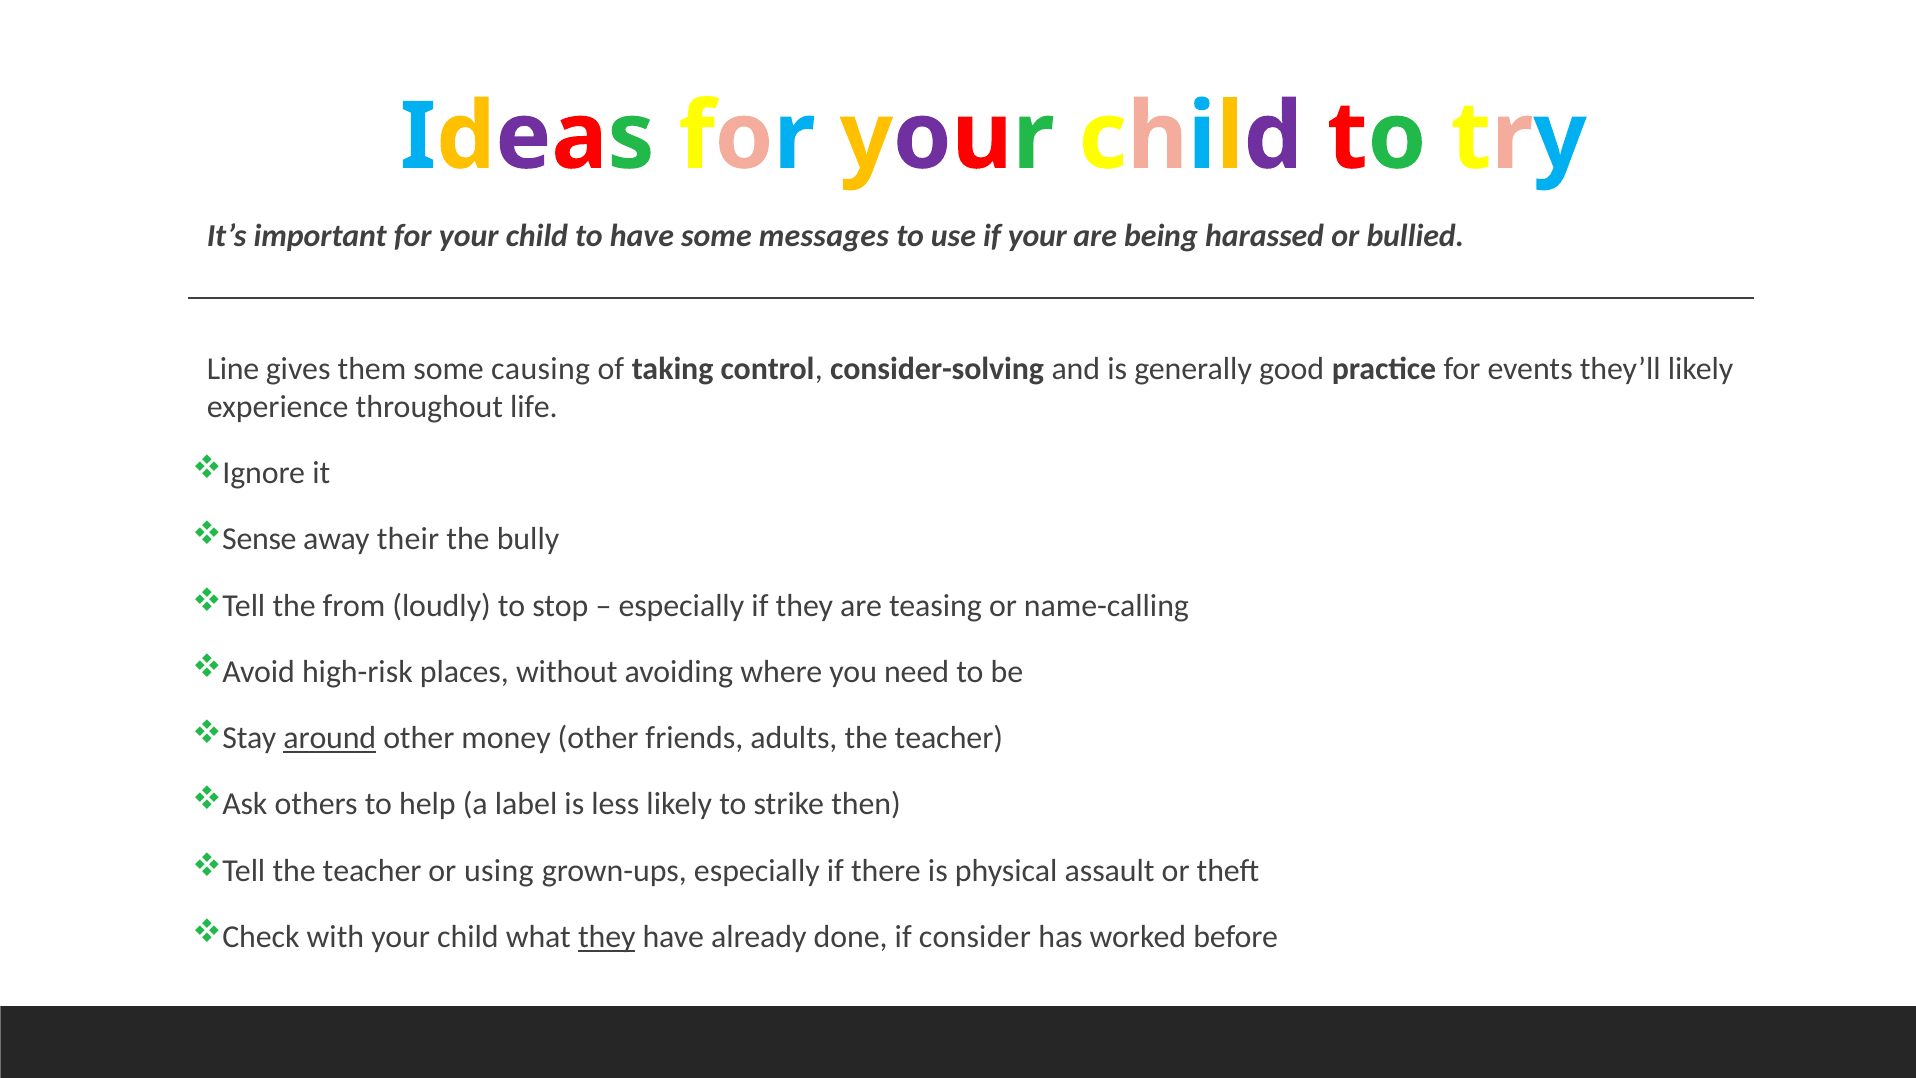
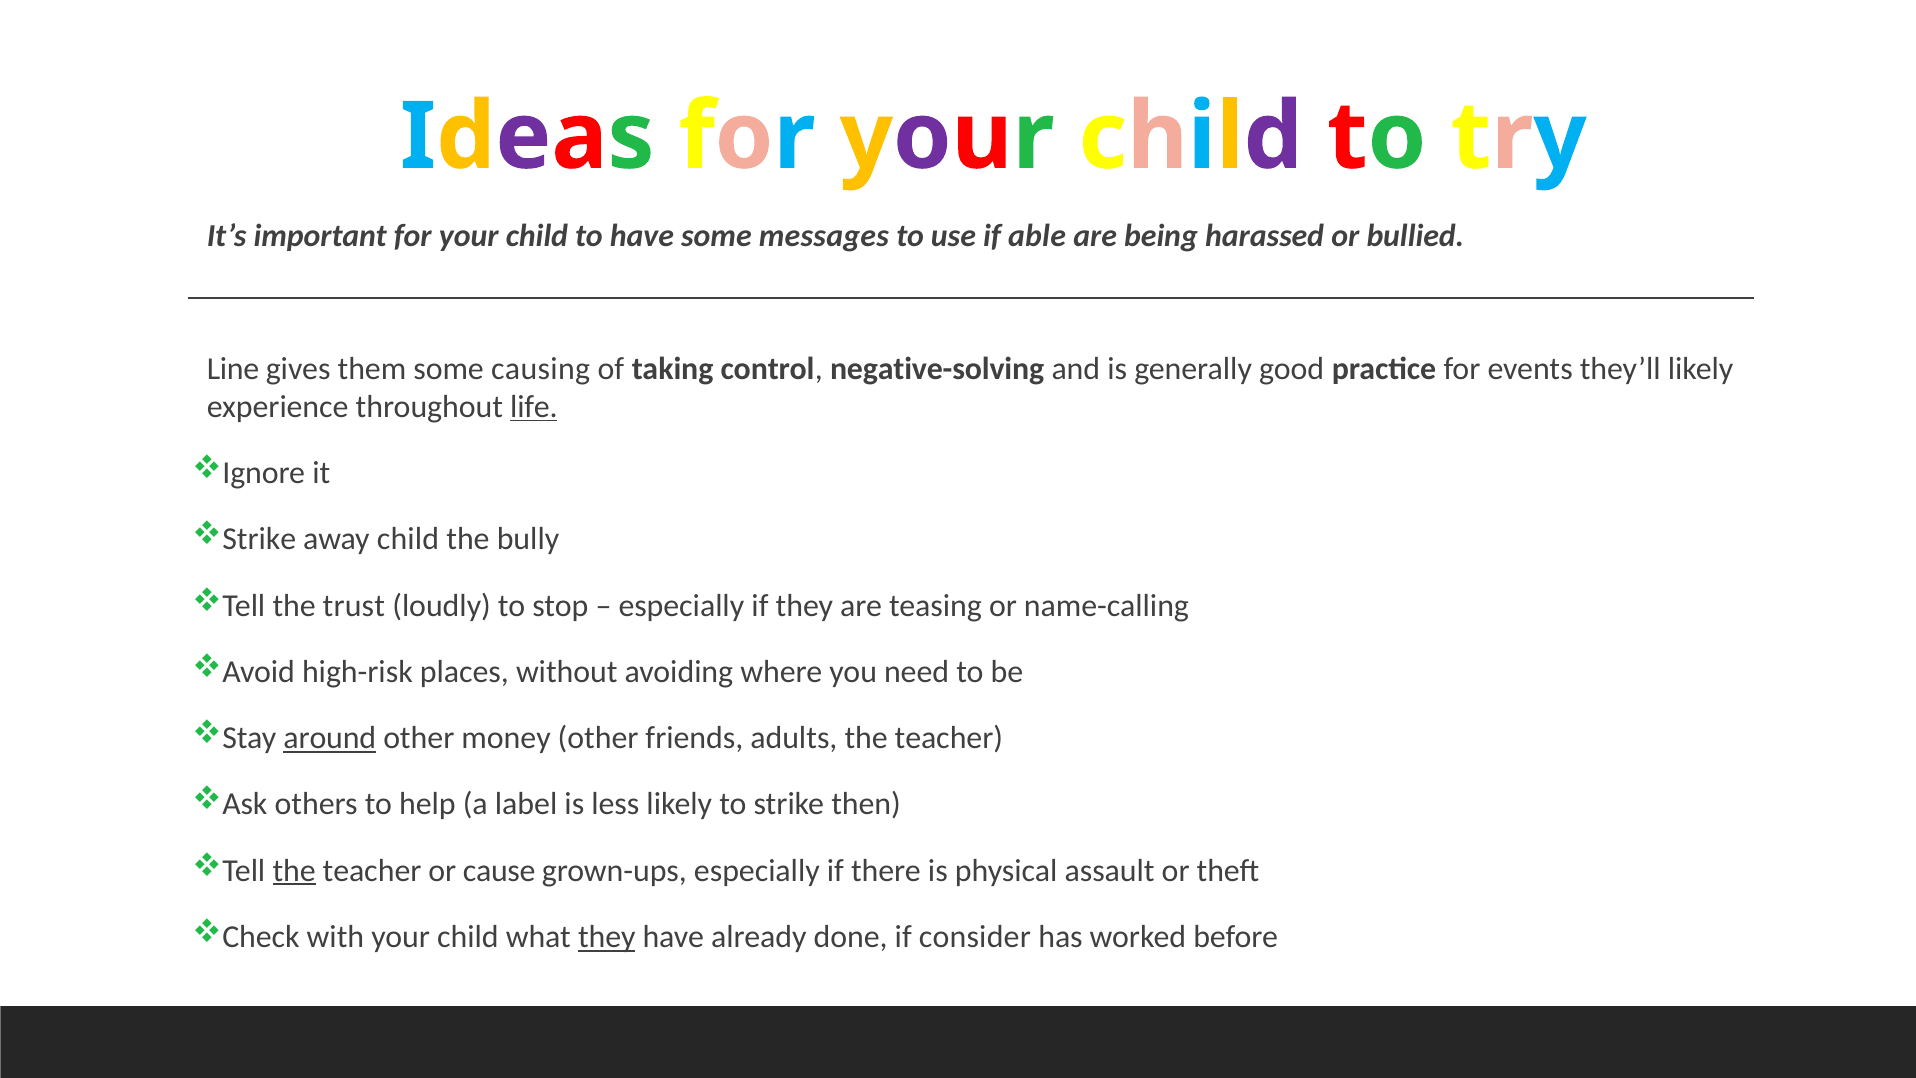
if your: your -> able (1037, 236)
consider-solving: consider-solving -> negative-solving (937, 368)
life underline: none -> present (534, 407)
Sense: Sense -> Strike (259, 539)
away their: their -> child (408, 539)
from: from -> trust (354, 605)
the underline: none -> present (294, 870)
using: using -> cause (499, 870)
